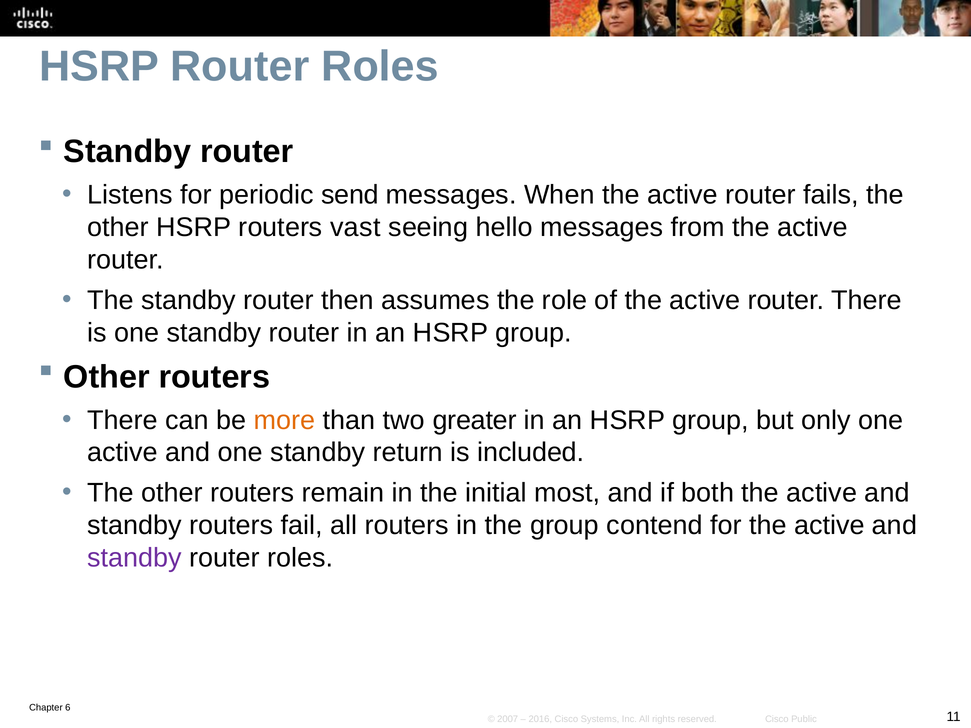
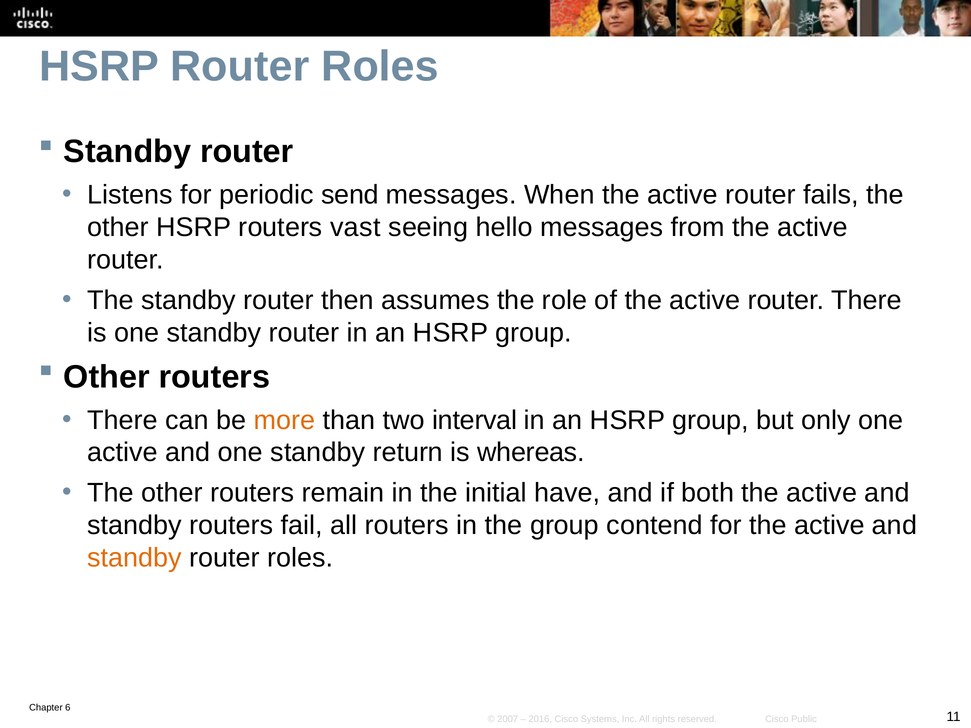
greater: greater -> interval (475, 420)
included: included -> whereas (531, 453)
most: most -> have (567, 493)
standby colour: purple -> orange (135, 558)
